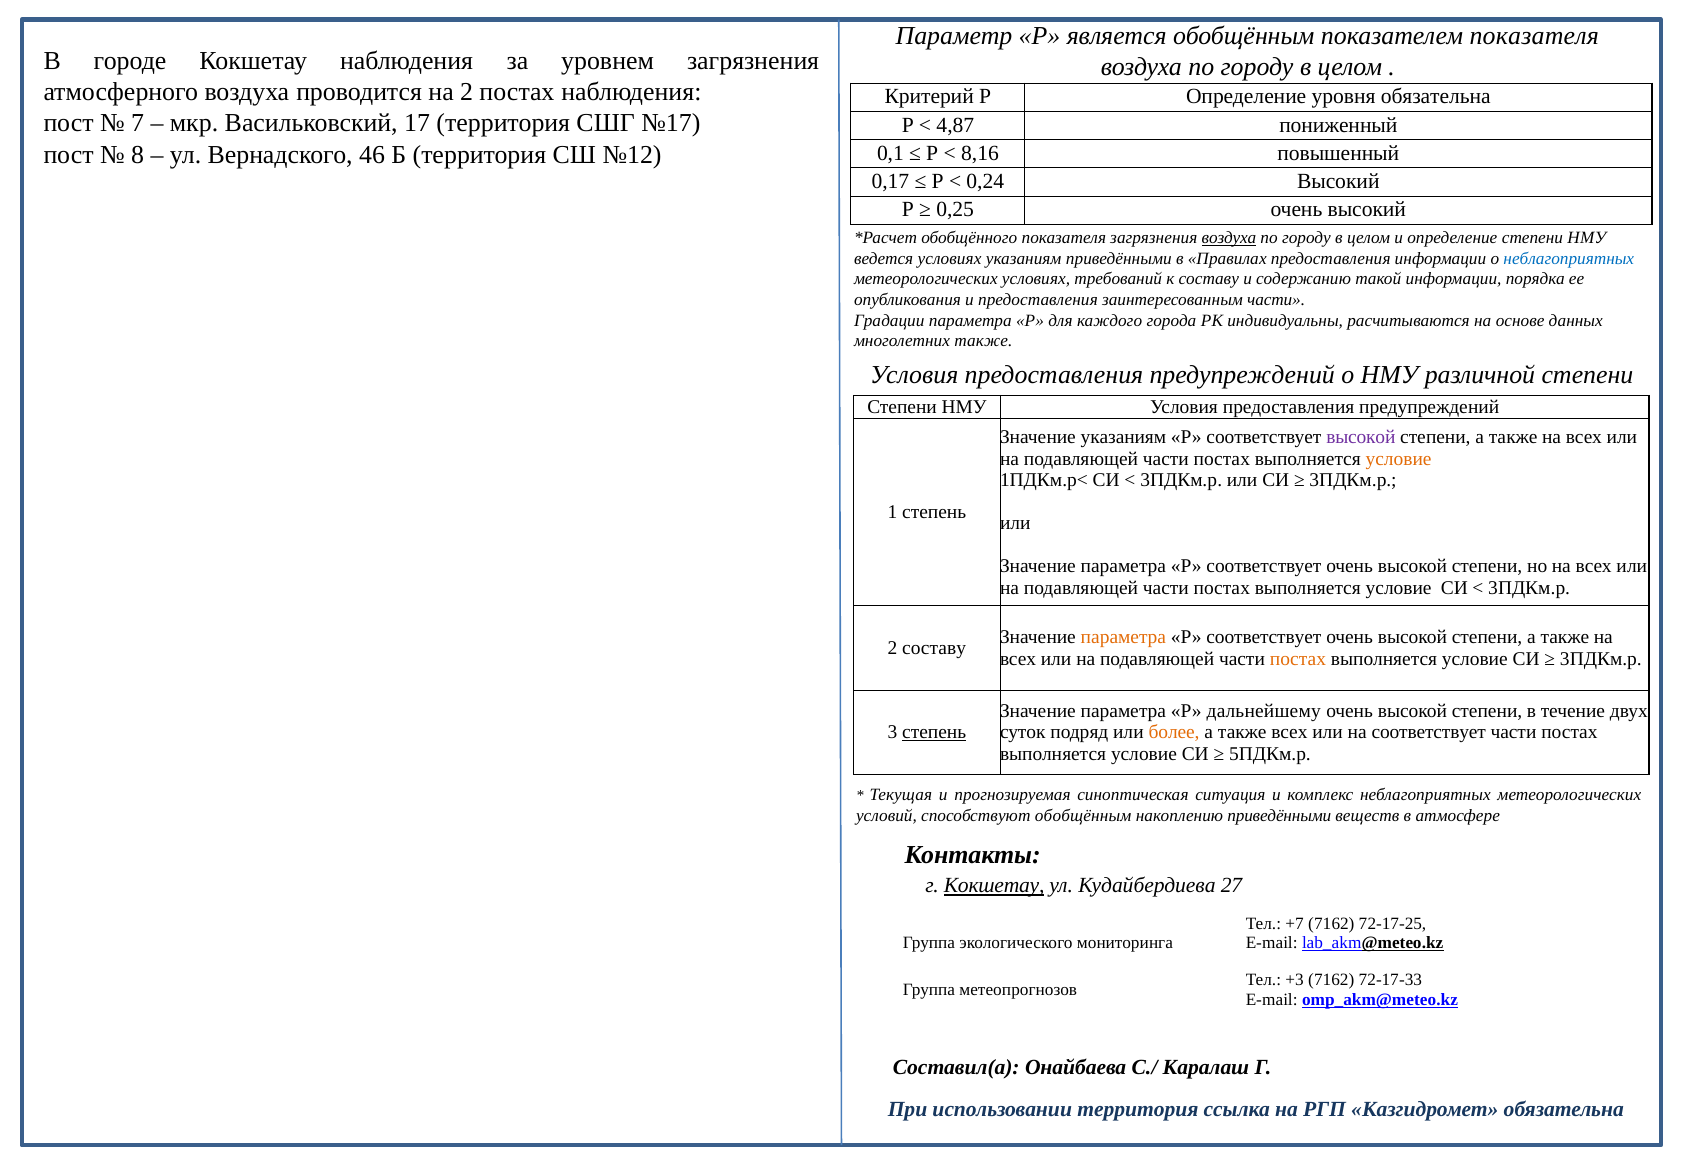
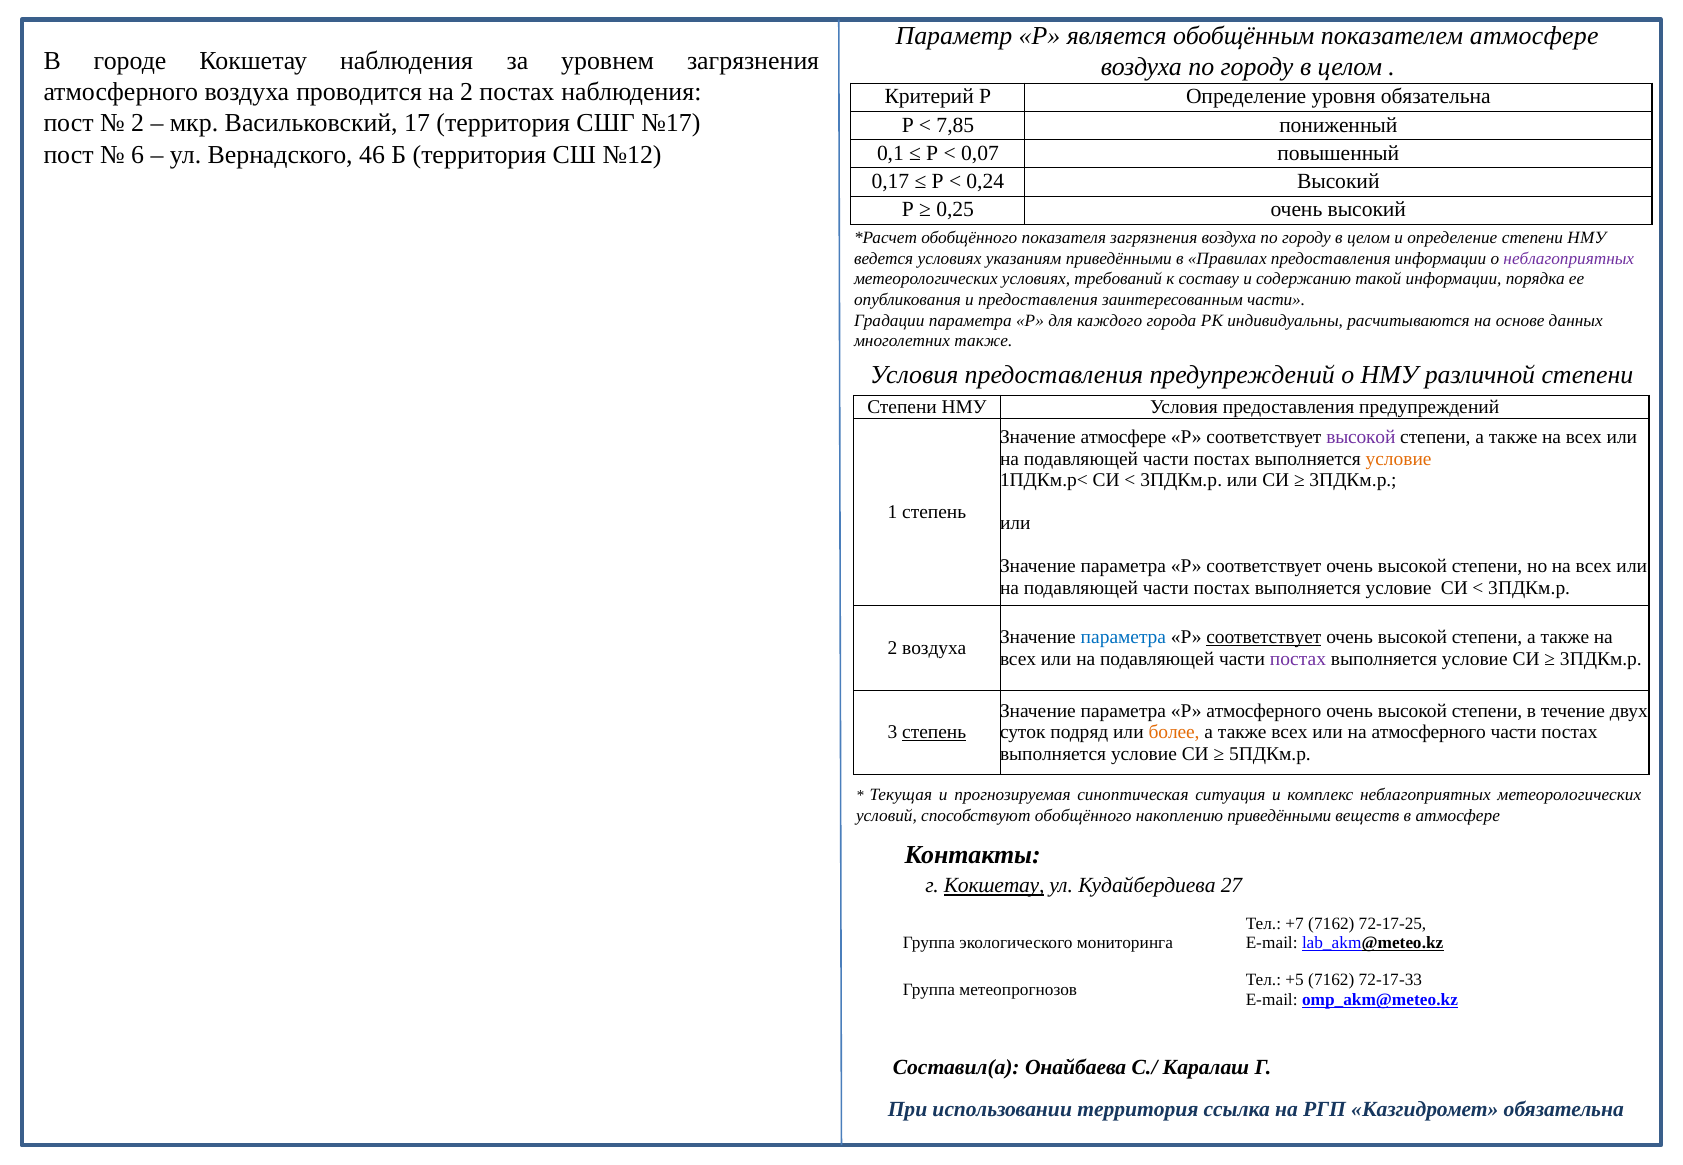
показателем показателя: показателя -> атмосфере (1534, 36)
7: 7 -> 2 (138, 123)
4,87: 4,87 -> 7,85 (955, 125)
8: 8 -> 6 (138, 155)
8,16: 8,16 -> 0,07 (980, 153)
воздуха underline: present -> none (1229, 238)
неблагоприятных colour: blue -> purple (1569, 258)
Значение указаниям: указаниям -> атмосфере (1123, 437)
параметра colour: orange -> blue (1123, 637)
соответствует underline: none -> present (1264, 637)
2 составу: составу -> воздуха (934, 648)
постах colour: orange -> purple (1298, 659)
Р дальнейшему: дальнейшему -> атмосферного (1264, 711)
на соответствует: соответствует -> атмосферного (1429, 732)
способствуют обобщённым: обобщённым -> обобщённого (1083, 816)
+3: +3 -> +5 (1295, 980)
